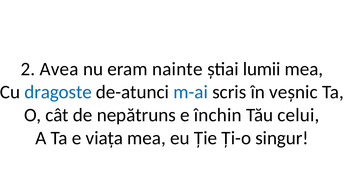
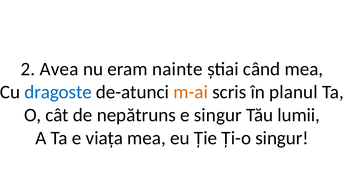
lumii: lumii -> când (262, 69)
m-ai colour: blue -> orange (191, 92)
veșnic: veșnic -> planul (293, 92)
e închin: închin -> singur (218, 115)
celui: celui -> lumii (299, 115)
